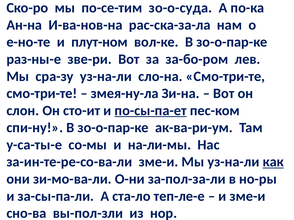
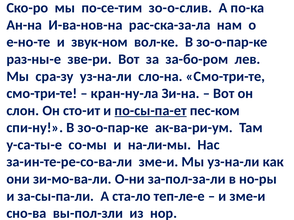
зо-о-суда: зо-о-суда -> зо-о-слив (180, 8)
плут-ном: плут-ном -> звук-ном (99, 42)
змея-ну-ла: змея-ну-ла -> кран-ну-ла (125, 94)
как underline: present -> none (273, 162)
